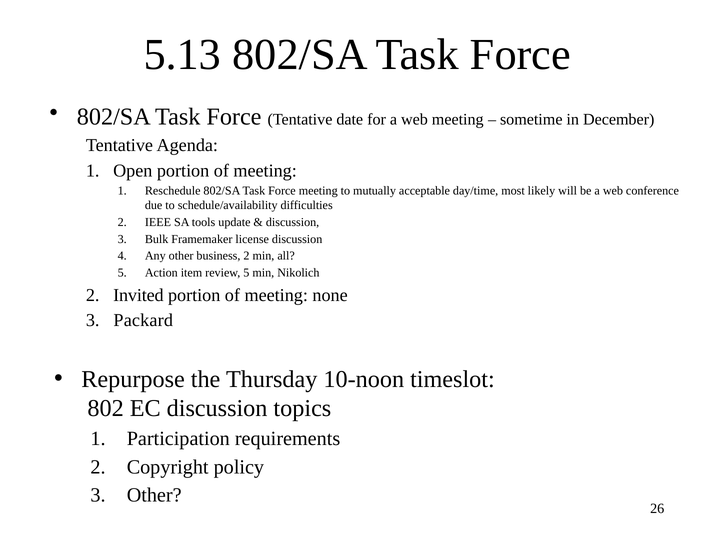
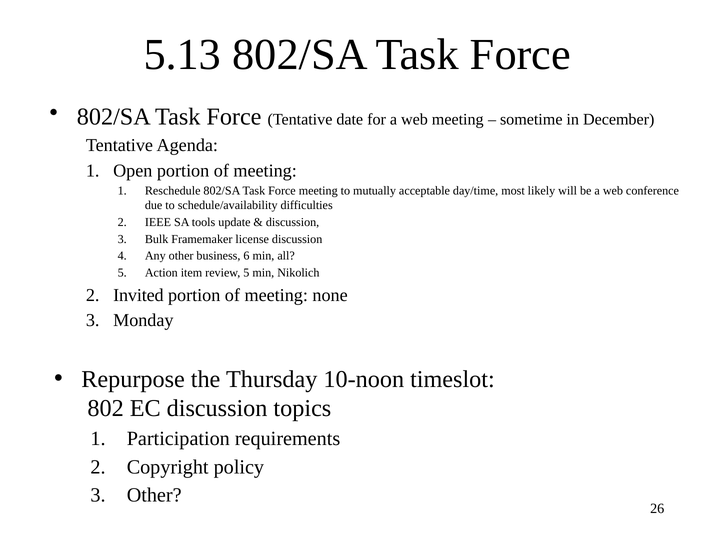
business 2: 2 -> 6 (246, 256)
Packard: Packard -> Monday (143, 321)
